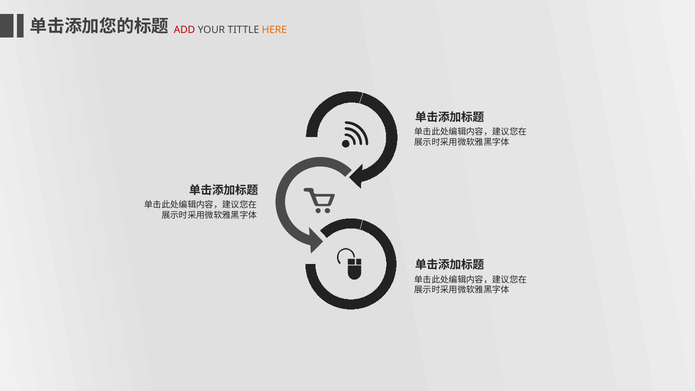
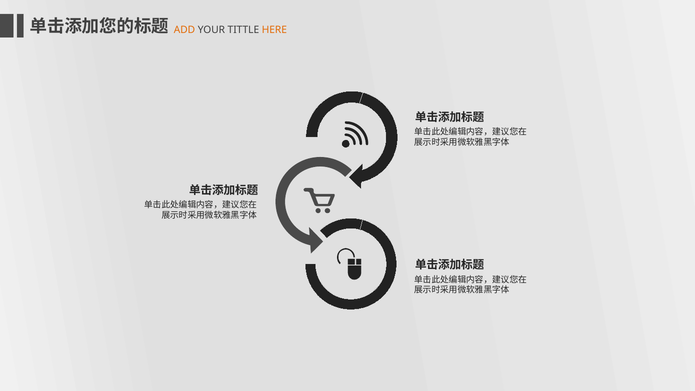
ADD colour: red -> orange (184, 30)
